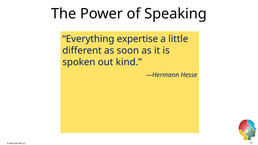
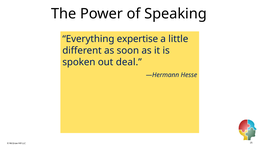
kind: kind -> deal (129, 62)
